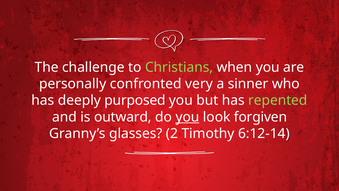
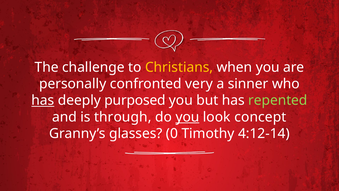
Christians colour: light green -> yellow (179, 67)
has underline: none -> present (43, 100)
outward: outward -> through (123, 117)
forgiven: forgiven -> concept (260, 117)
2: 2 -> 0 (172, 133)
6:12-14: 6:12-14 -> 4:12-14 (264, 133)
